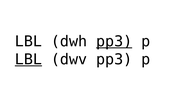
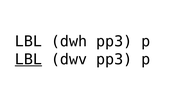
pp3 underline: present -> none (114, 41)
